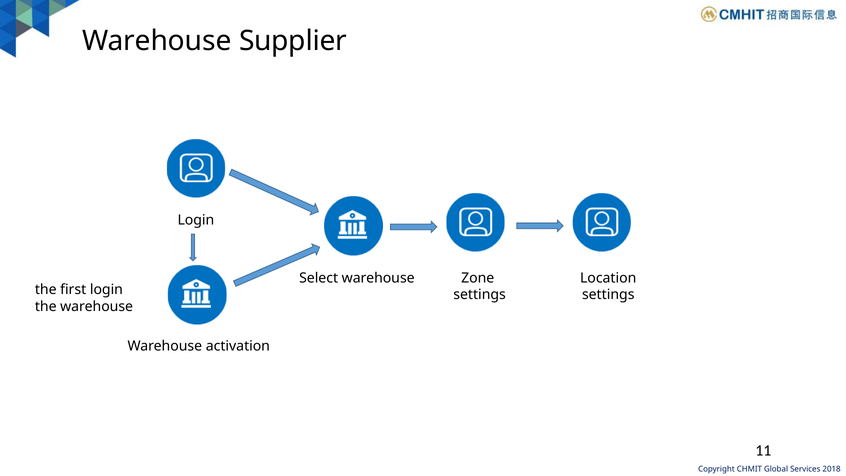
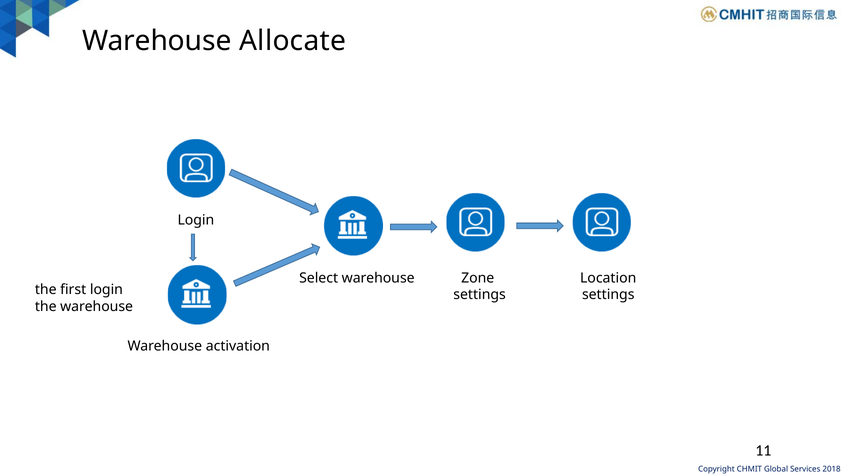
Supplier: Supplier -> Allocate (293, 41)
